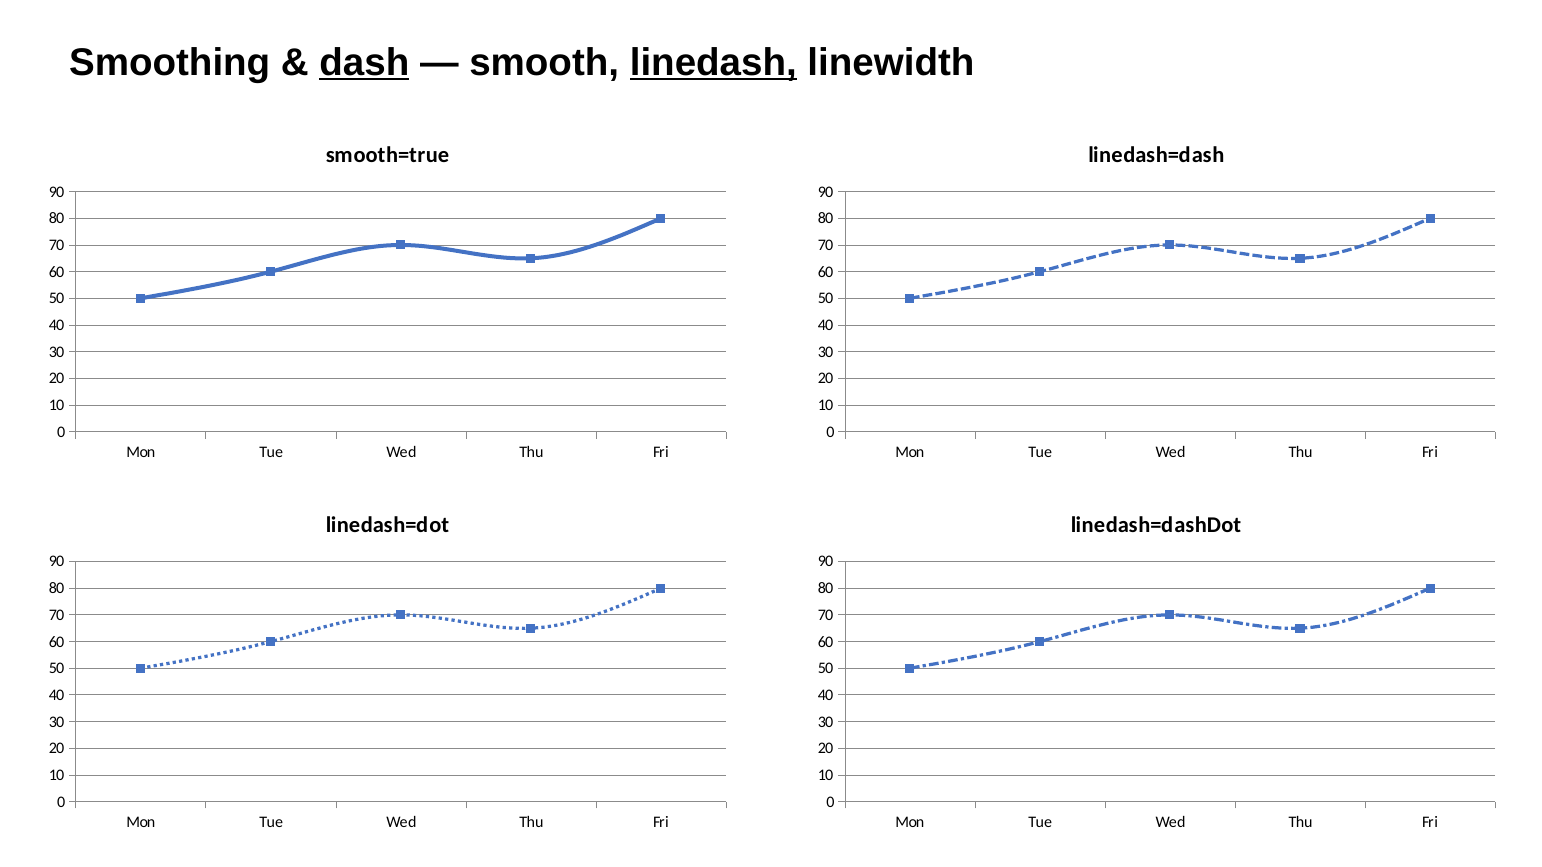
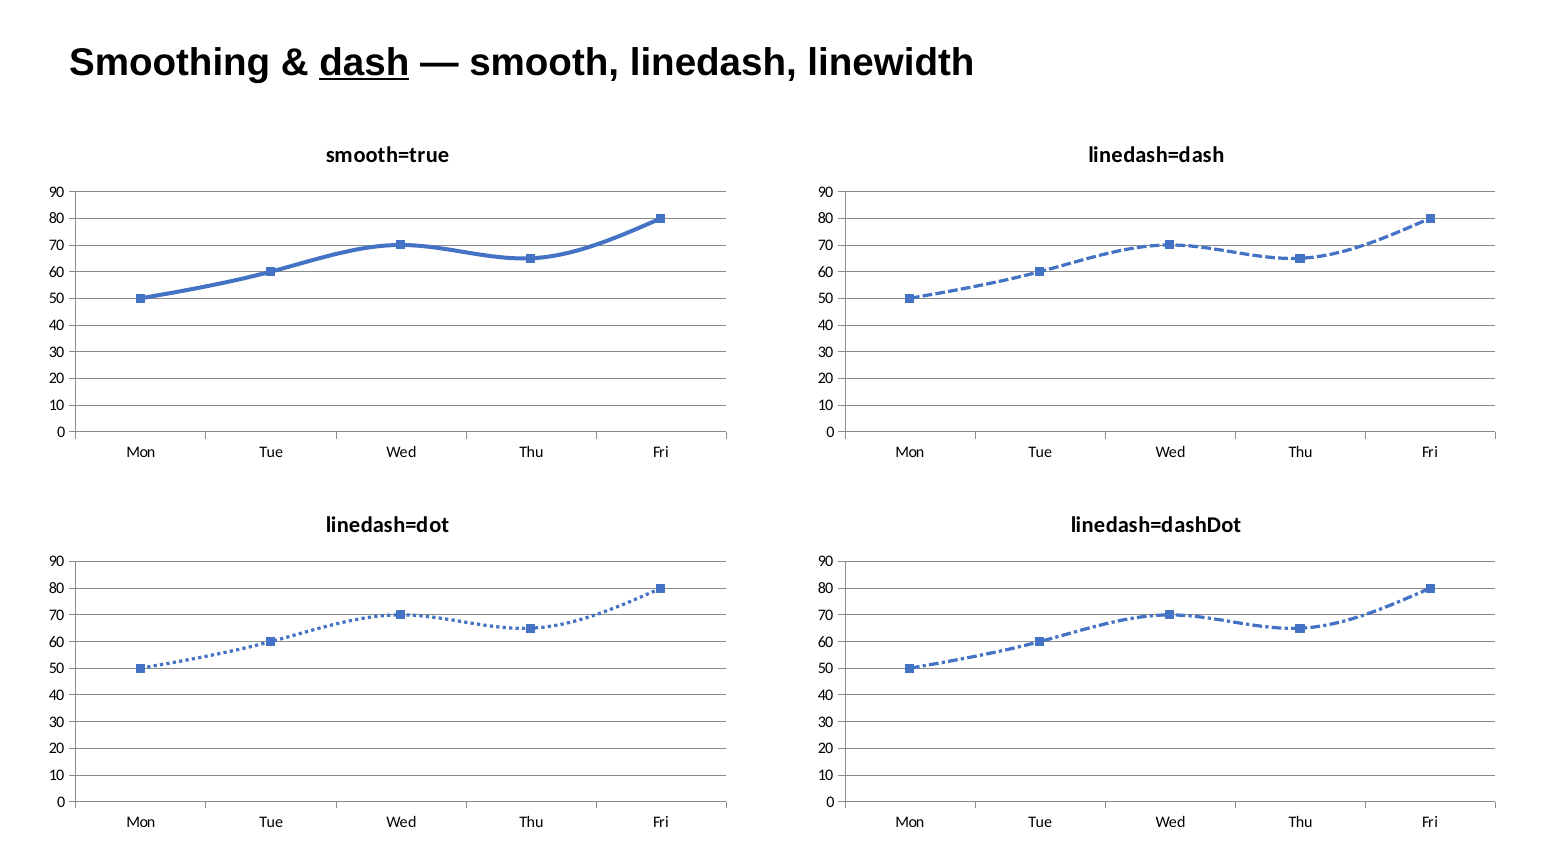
linedash underline: present -> none (713, 62)
